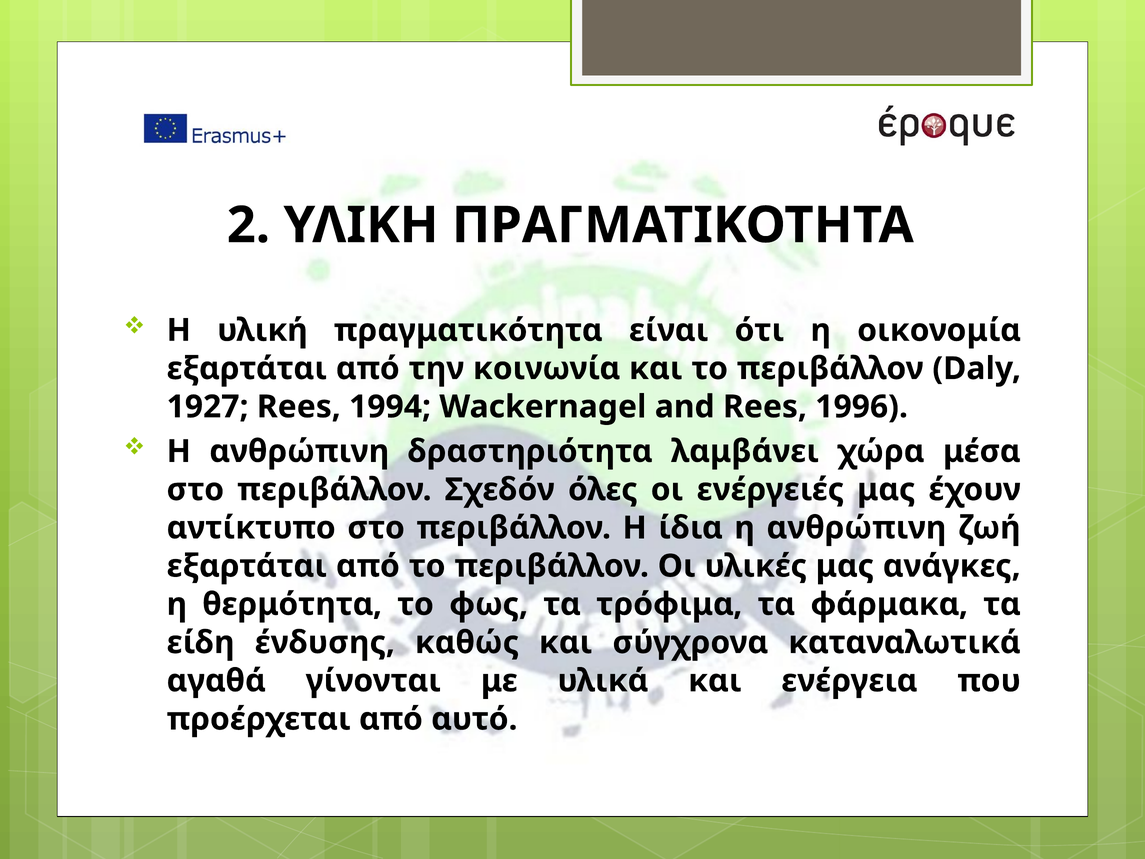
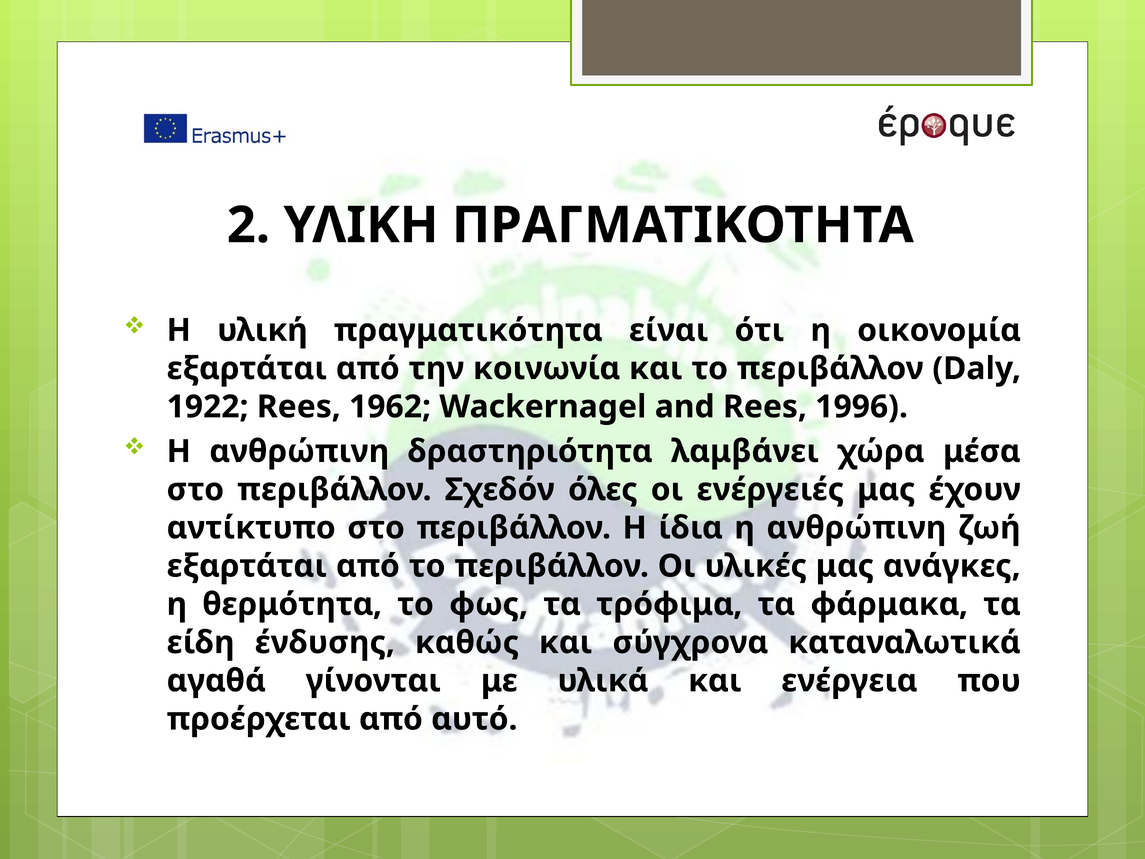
1927: 1927 -> 1922 (208, 407)
1994: 1994 -> 1962 (390, 407)
